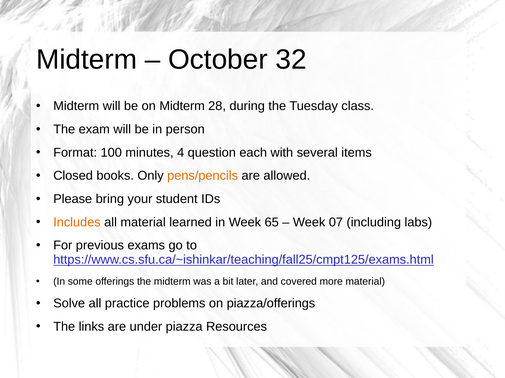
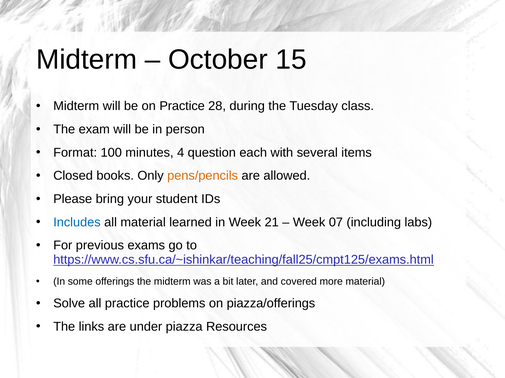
32: 32 -> 15 (291, 60)
on Midterm: Midterm -> Practice (182, 106)
Includes colour: orange -> blue (77, 223)
65: 65 -> 21 (272, 223)
